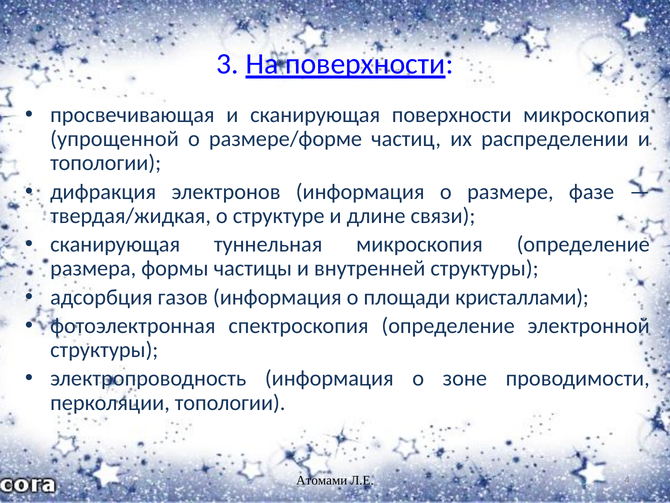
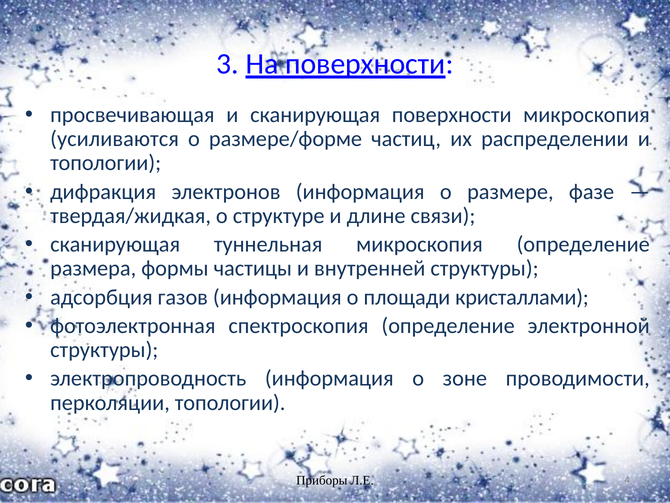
упрощенной: упрощенной -> усиливаются (115, 139)
Атомами: Атомами -> Приборы (322, 480)
